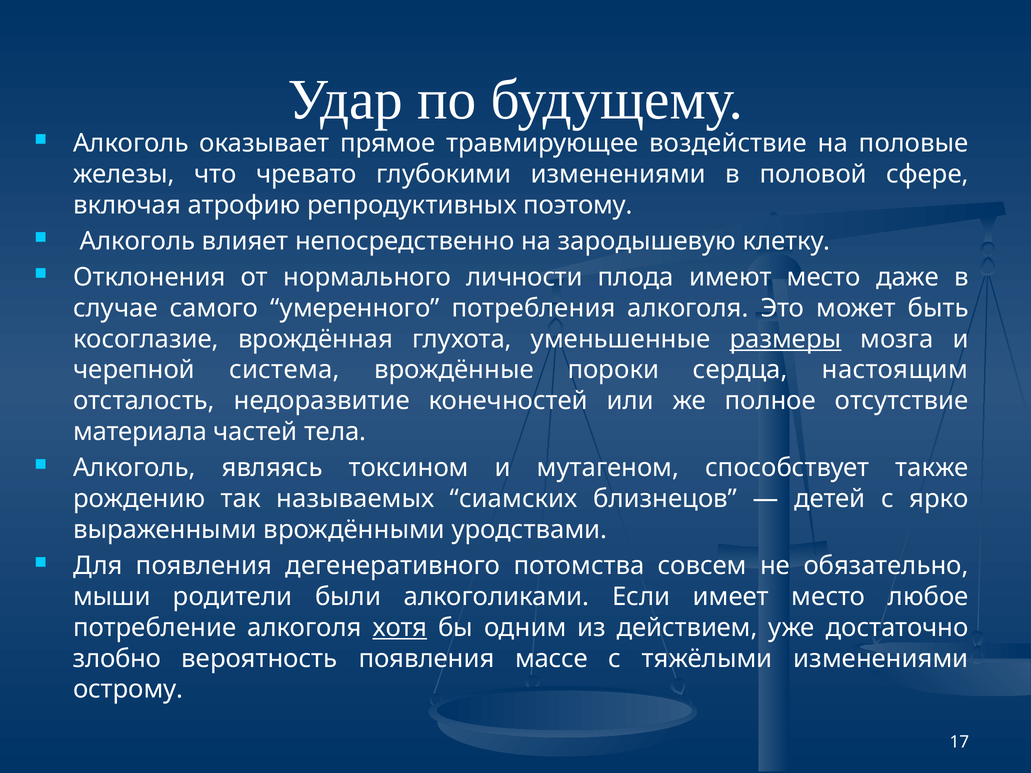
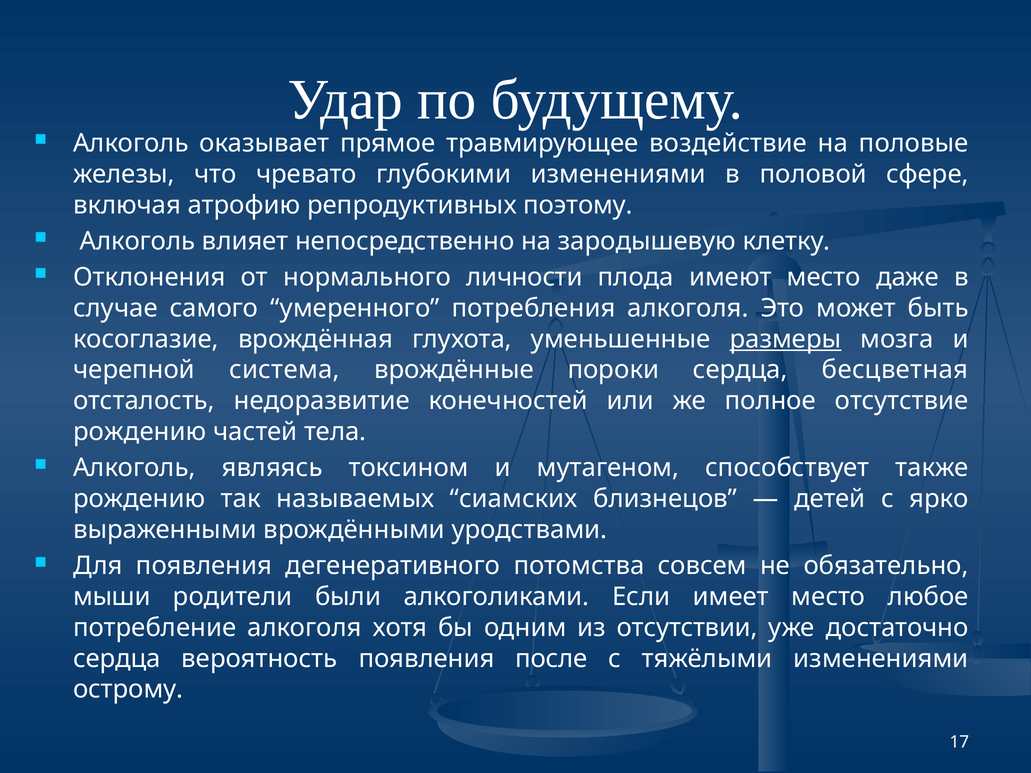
настоящим: настоящим -> бесцветная (895, 370)
материала: материала -> рождению (140, 432)
хотя underline: present -> none (400, 628)
действием: действием -> отсутствии (687, 628)
злобно: злобно -> сердца (117, 659)
массе: массе -> после (551, 659)
